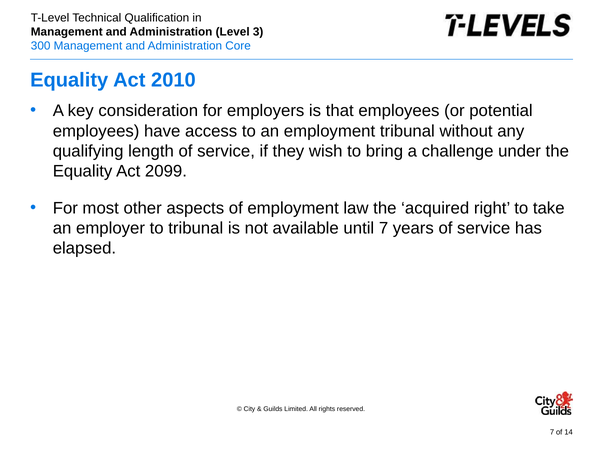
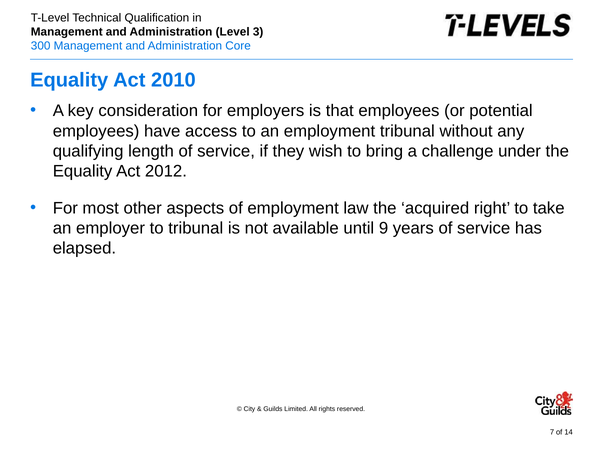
2099: 2099 -> 2012 (166, 171)
until 7: 7 -> 9 (384, 228)
